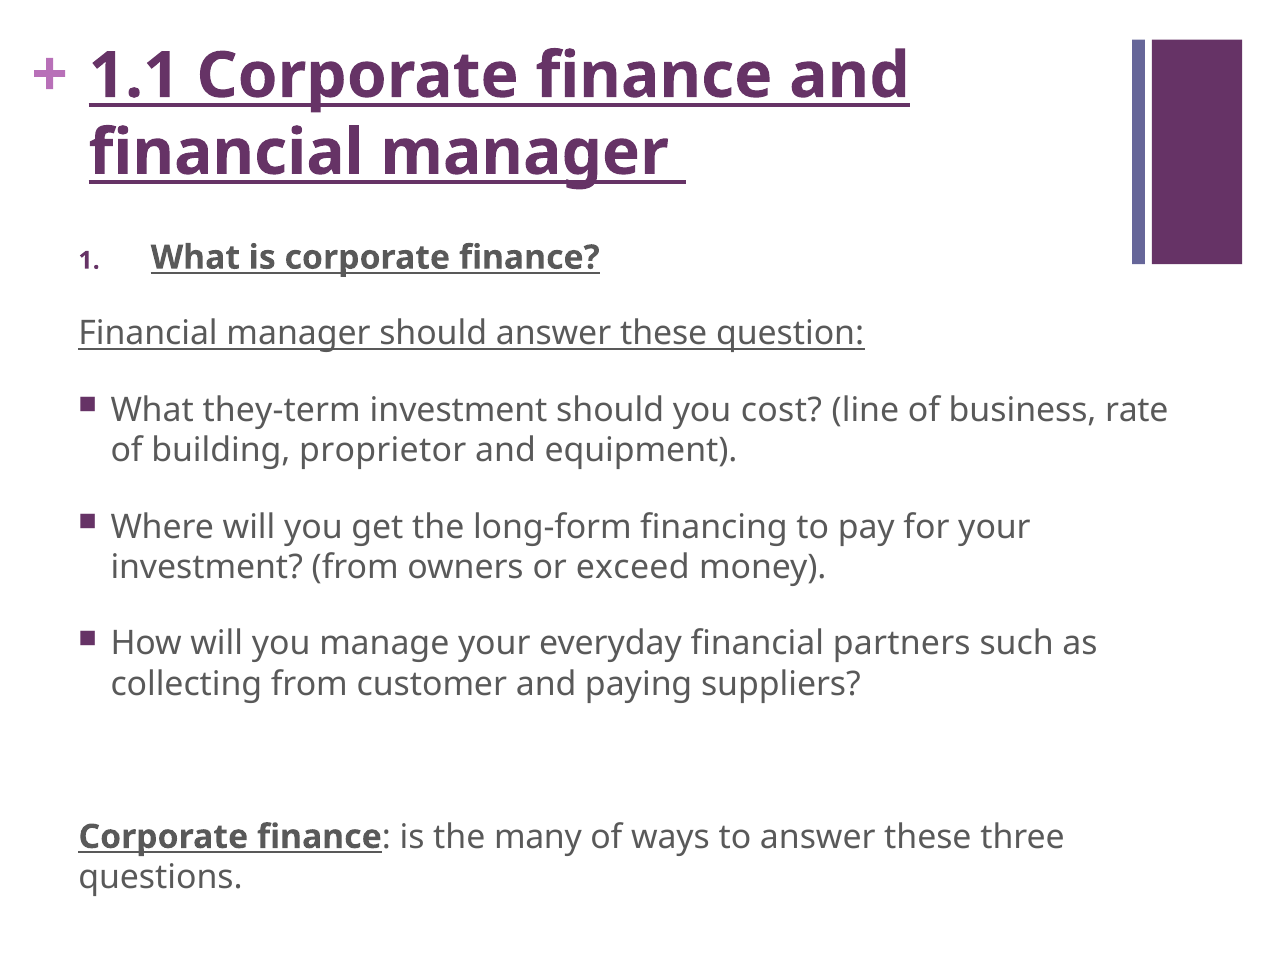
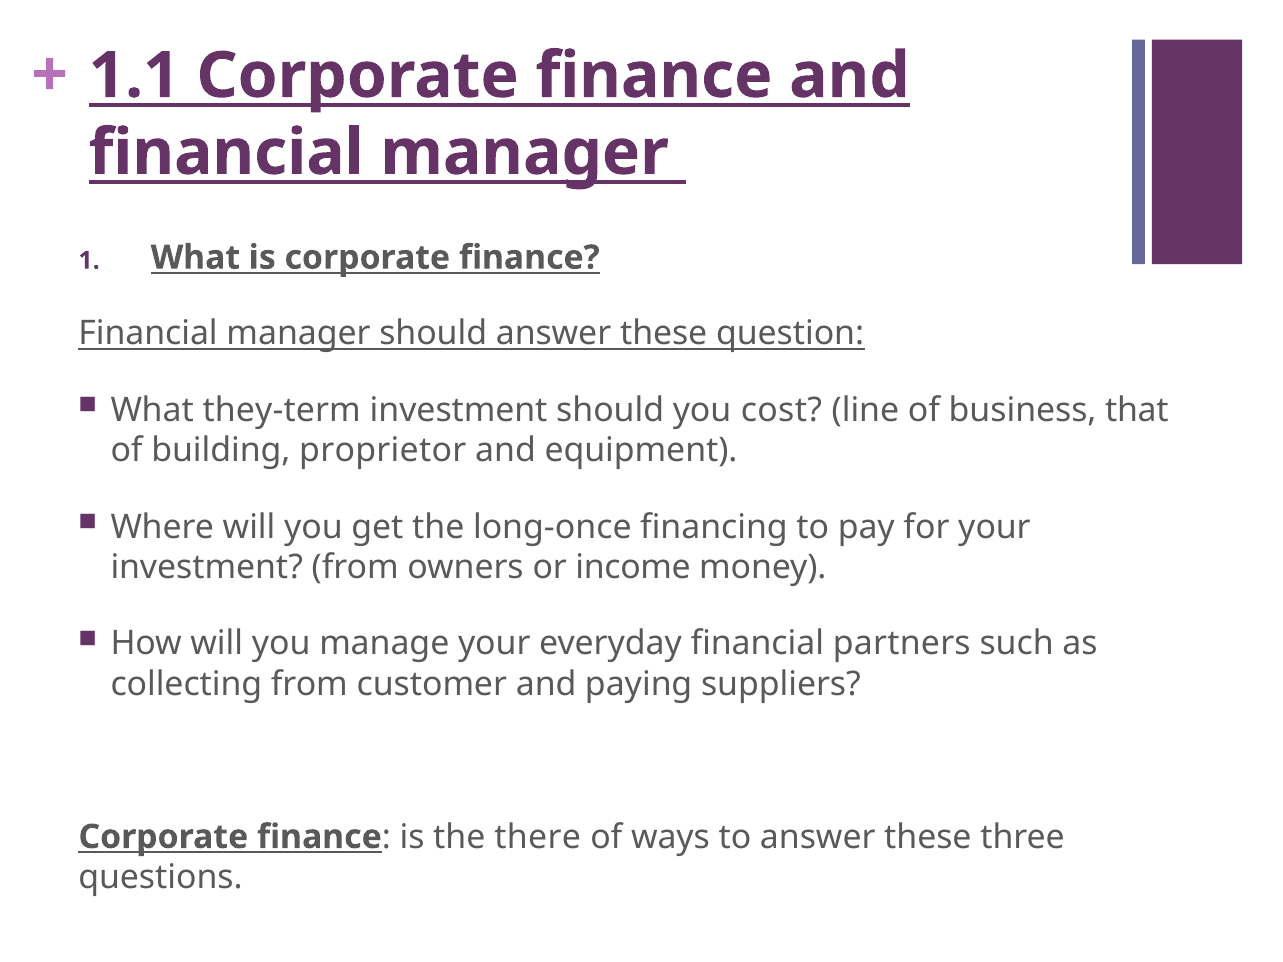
rate: rate -> that (1137, 410)
long-form: long-form -> long-once (552, 527)
exceed: exceed -> income (633, 568)
many: many -> there (538, 837)
